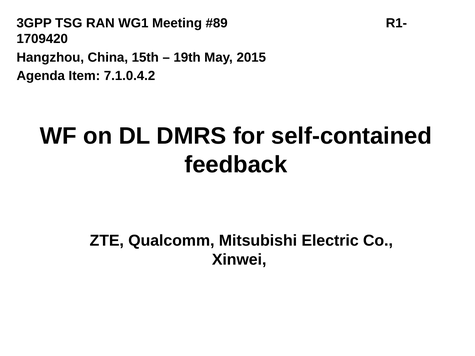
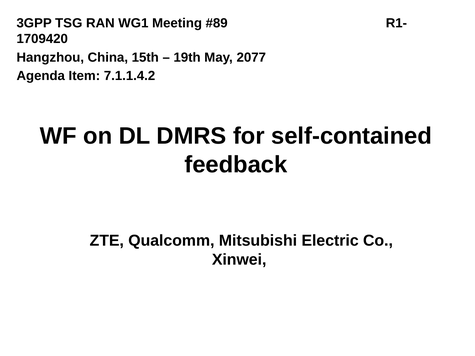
2015: 2015 -> 2077 (251, 57)
7.1.0.4.2: 7.1.0.4.2 -> 7.1.1.4.2 (130, 76)
